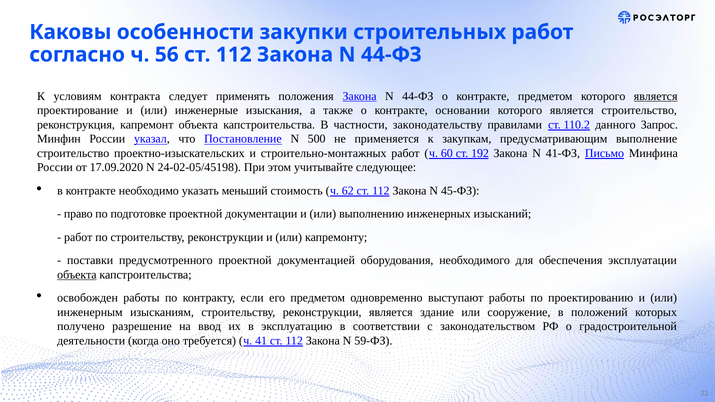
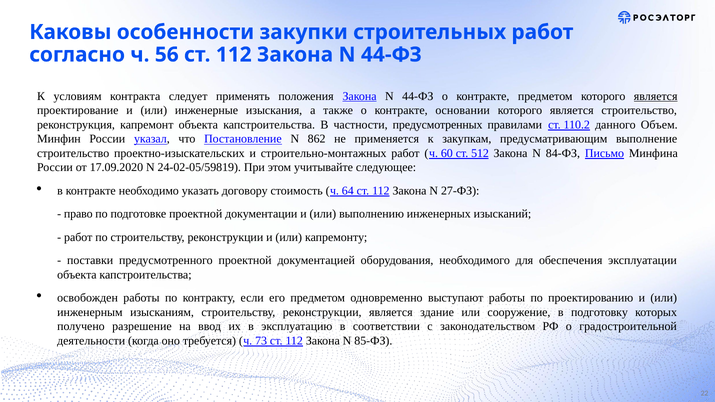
законодательству: законодательству -> предусмотренных (438, 125)
Запрос: Запрос -> Объем (659, 125)
500: 500 -> 862 (317, 139)
192: 192 -> 512 (480, 153)
41-ФЗ: 41-ФЗ -> 84-ФЗ (563, 153)
24-02-05/45198: 24-02-05/45198 -> 24-02-05/59819 (199, 168)
меньший: меньший -> договору (245, 191)
62: 62 -> 64 (348, 191)
45-ФЗ: 45-ФЗ -> 27-ФЗ (460, 191)
объекта underline: present -> none (77, 275)
положений: положений -> подготовку (599, 312)
41: 41 -> 73 (261, 341)
59-ФЗ: 59-ФЗ -> 85-ФЗ (373, 341)
